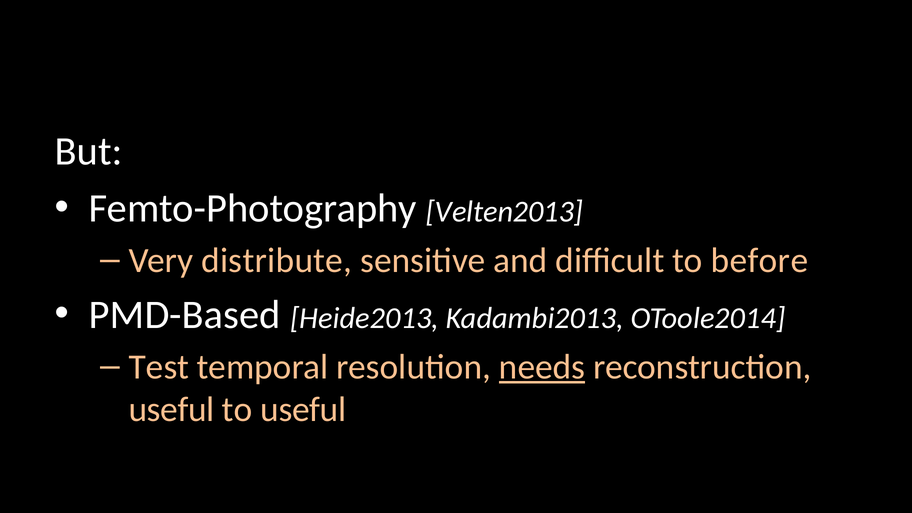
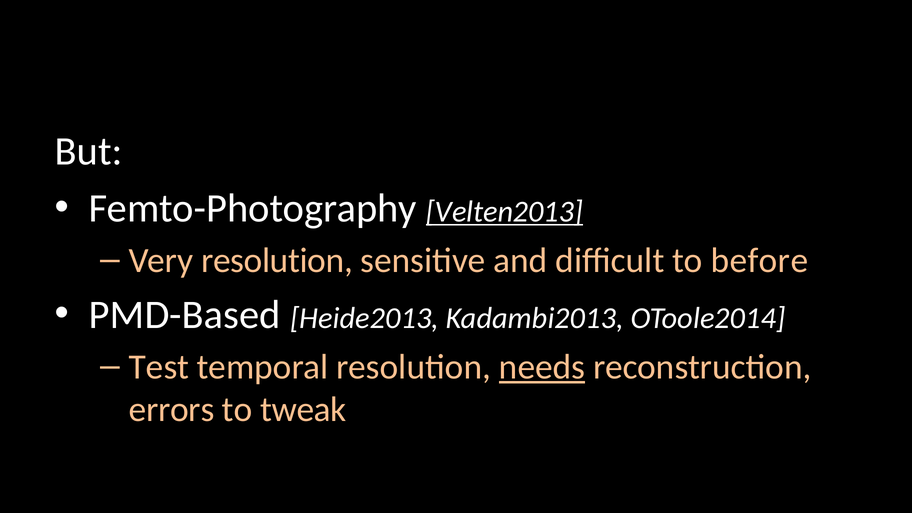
Velten2013 underline: none -> present (505, 212)
Very distribute: distribute -> resolution (277, 261)
useful: useful -> errors (172, 409)
to useful: useful -> tweak (303, 409)
